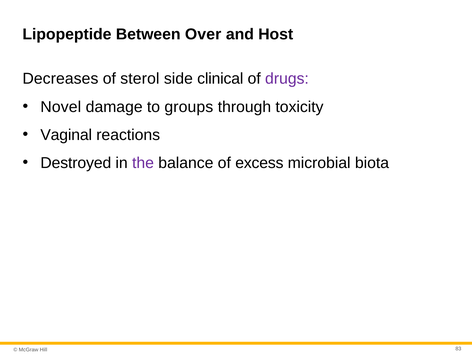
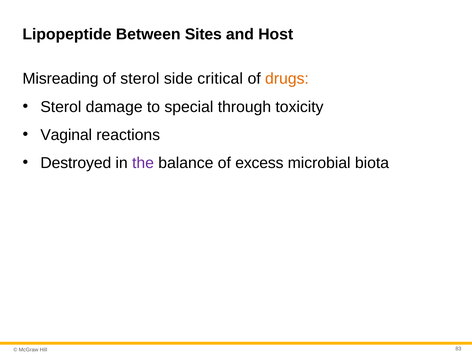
Over: Over -> Sites (203, 34)
Decreases: Decreases -> Misreading (60, 79)
clinical: clinical -> critical (220, 79)
drugs colour: purple -> orange (287, 79)
Novel: Novel -> Sterol (61, 107)
groups: groups -> special (189, 107)
